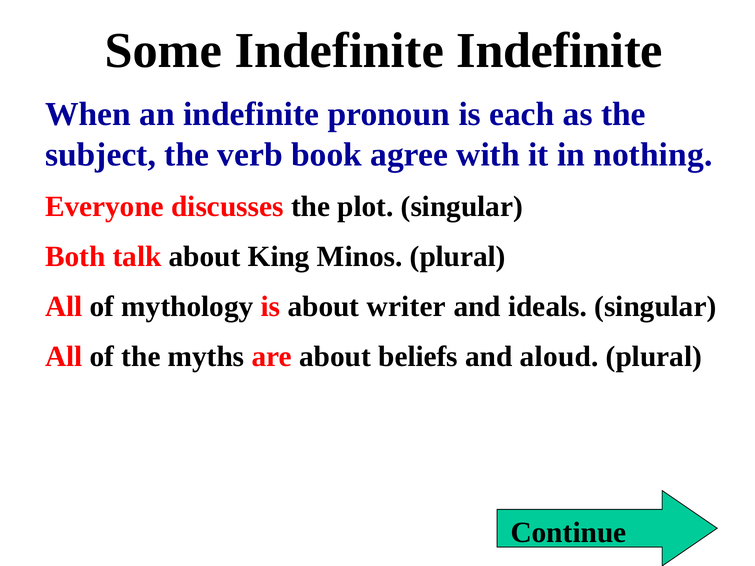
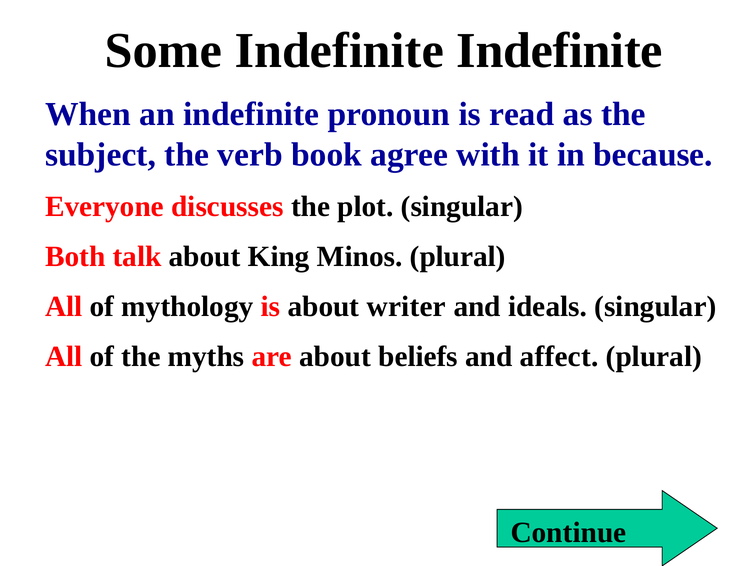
each: each -> read (522, 114)
nothing: nothing -> because (653, 155)
aloud: aloud -> affect (559, 356)
